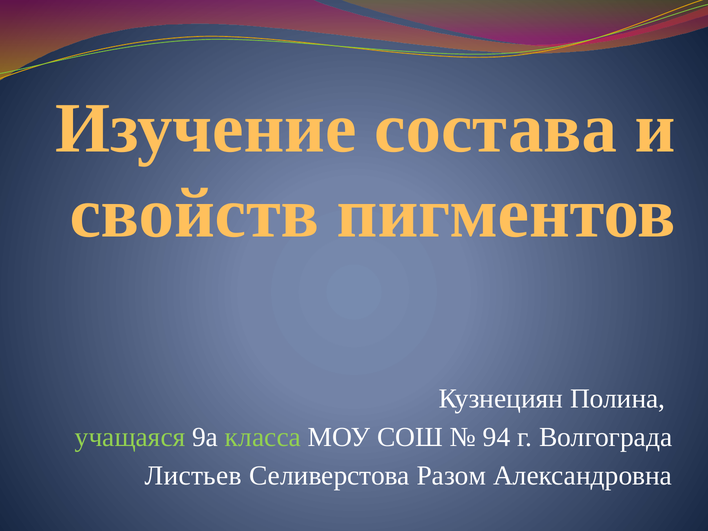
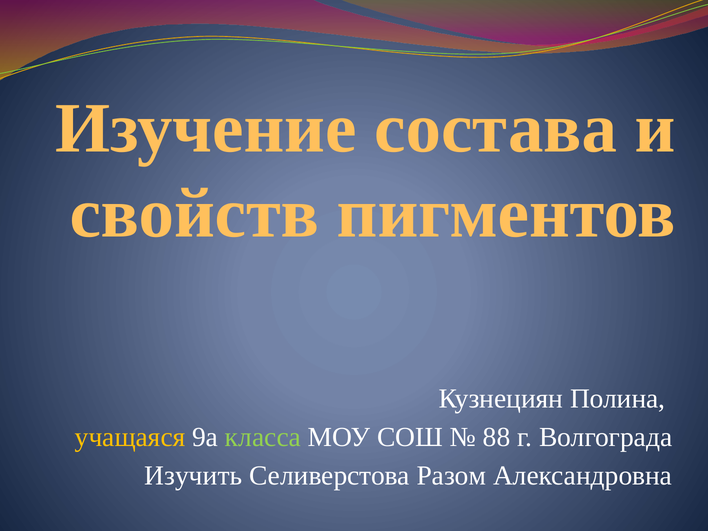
учащаяся colour: light green -> yellow (130, 437)
94: 94 -> 88 (497, 437)
Листьев: Листьев -> Изучить (193, 476)
